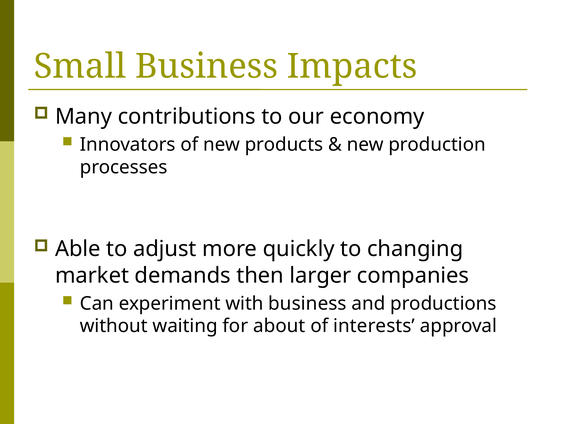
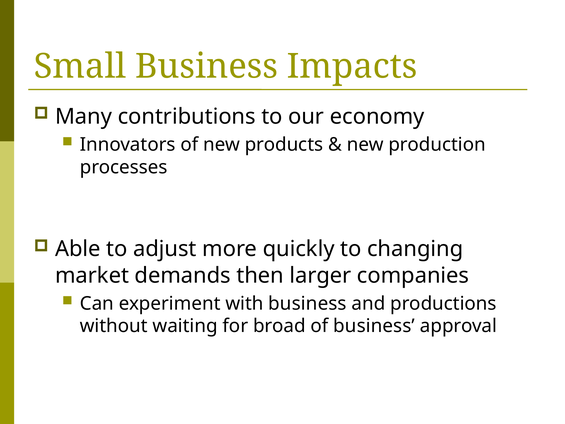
about: about -> broad (279, 326)
of interests: interests -> business (374, 326)
